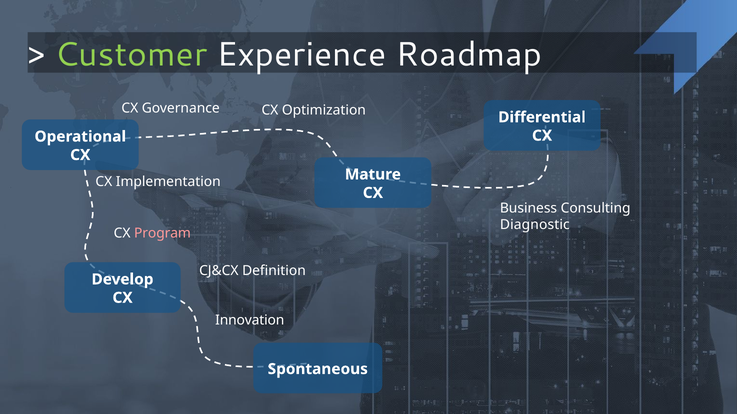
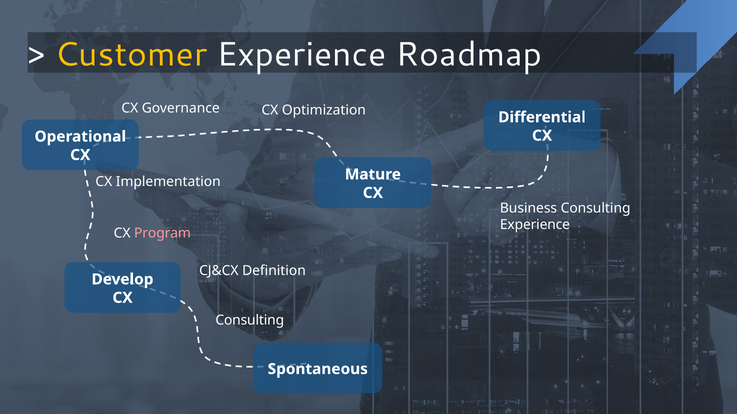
Customer colour: light green -> yellow (131, 55)
Diagnostic: Diagnostic -> Experience (535, 225)
Innovation: Innovation -> Consulting (250, 320)
